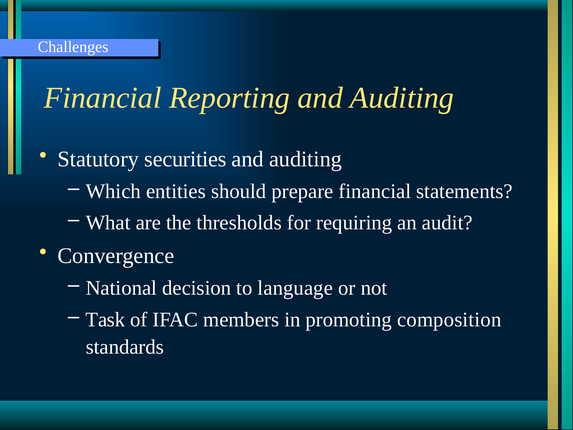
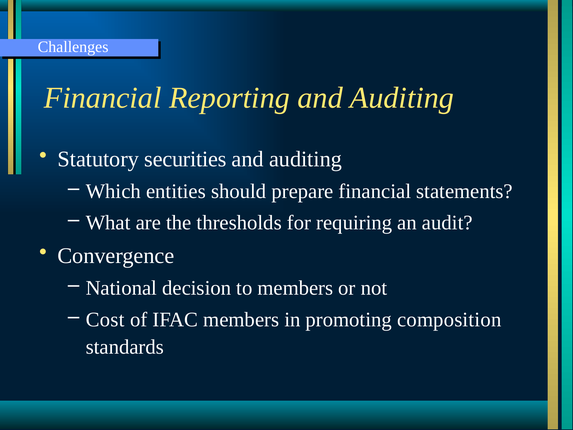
to language: language -> members (295, 288)
Task: Task -> Cost (105, 319)
